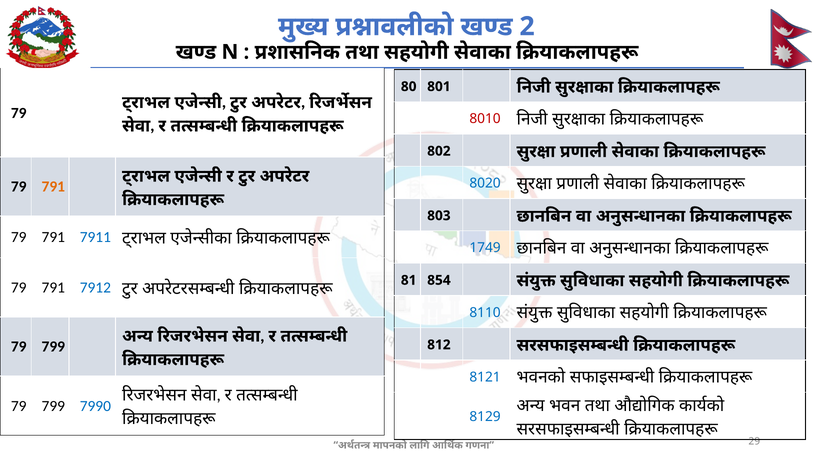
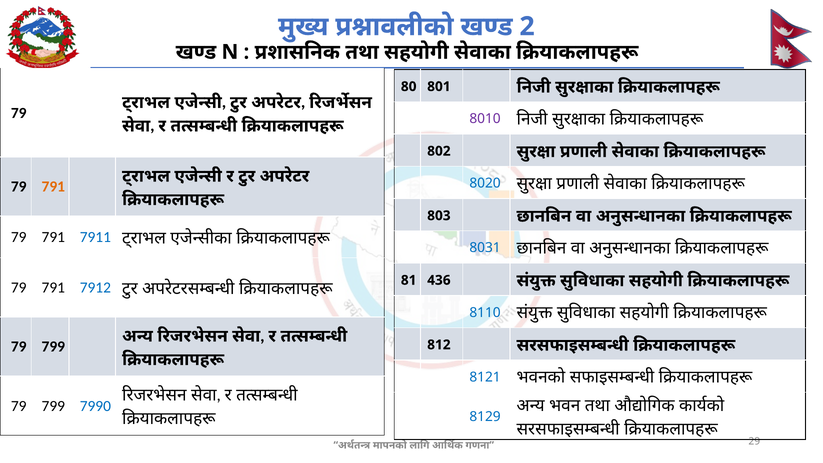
8010 colour: red -> purple (485, 119)
1749: 1749 -> 8031 (485, 248)
854: 854 -> 436 (439, 280)
